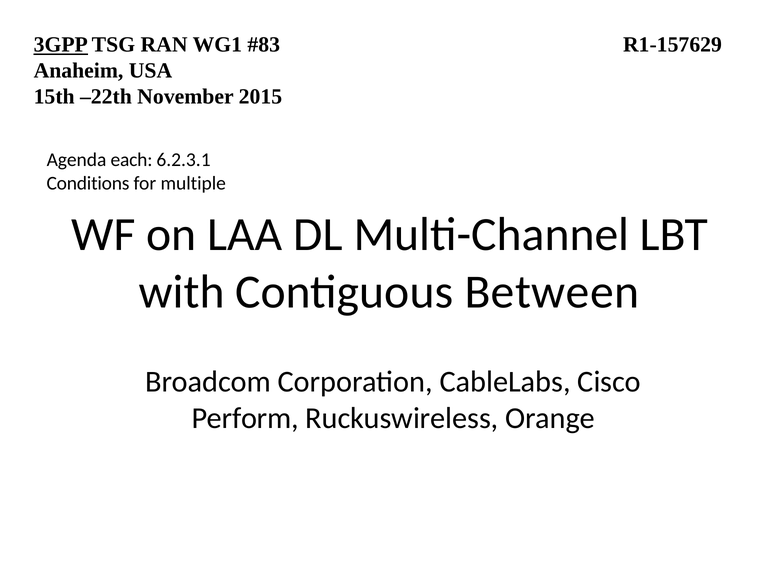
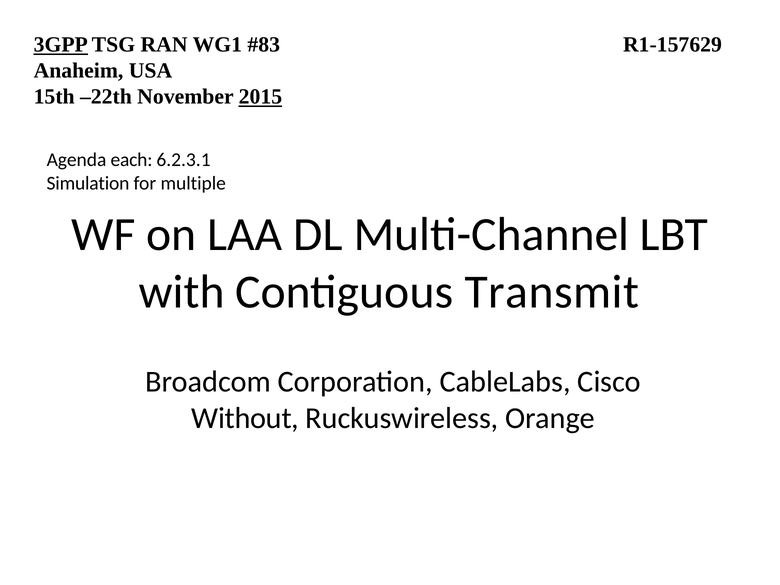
2015 underline: none -> present (260, 97)
Conditions: Conditions -> Simulation (88, 183)
Between: Between -> Transmit (552, 292)
Perform: Perform -> Without (245, 418)
